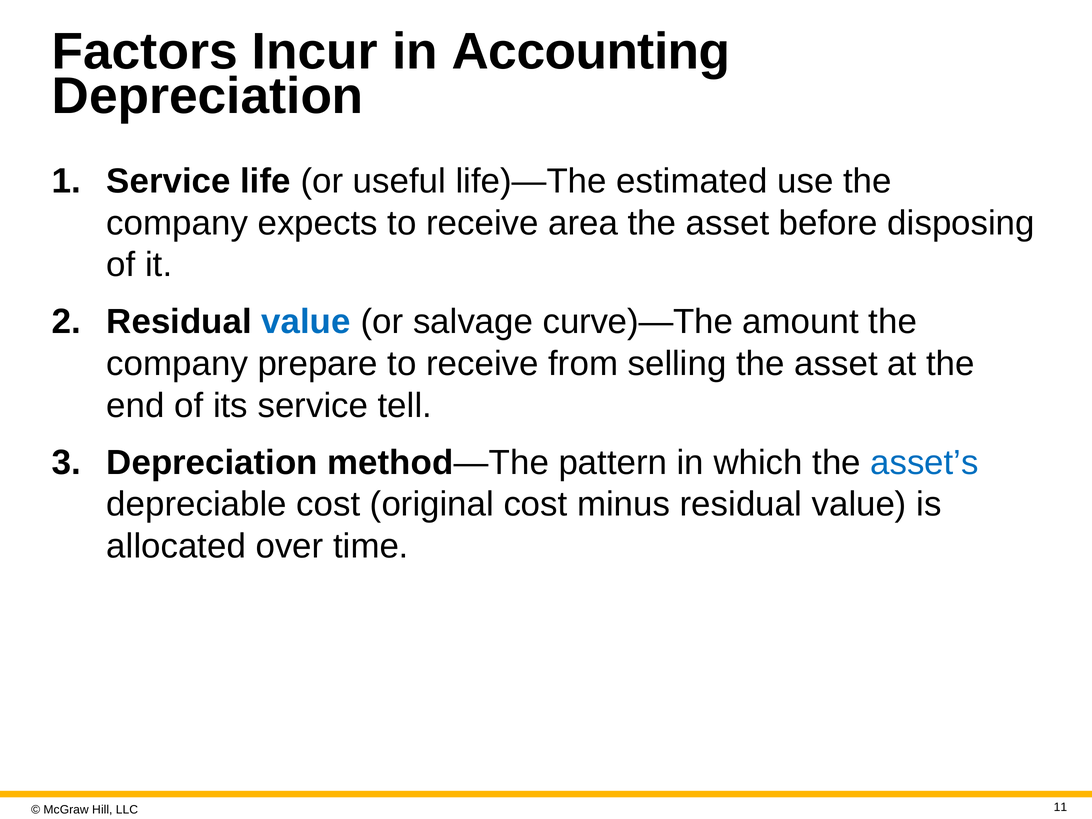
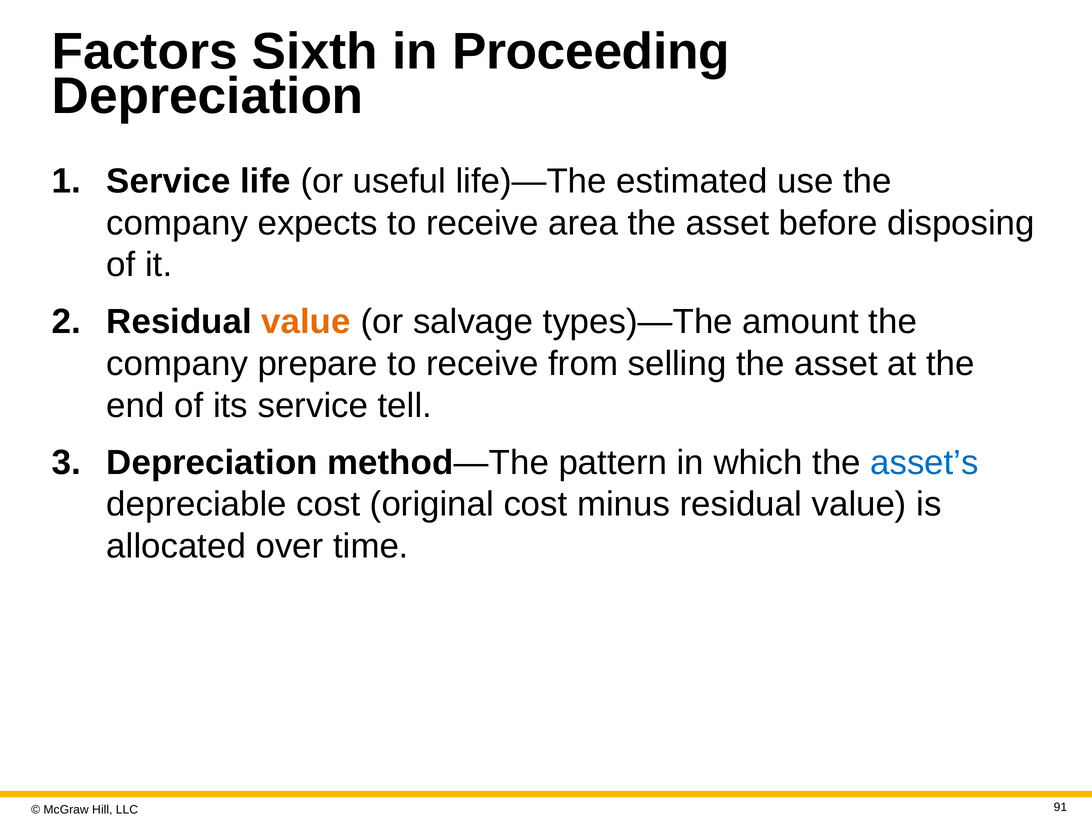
Incur: Incur -> Sixth (315, 52)
Accounting: Accounting -> Proceeding (591, 52)
value colour: blue -> orange (306, 322)
curve)—The: curve)—The -> types)—The (638, 322)
11: 11 -> 91 (1060, 807)
